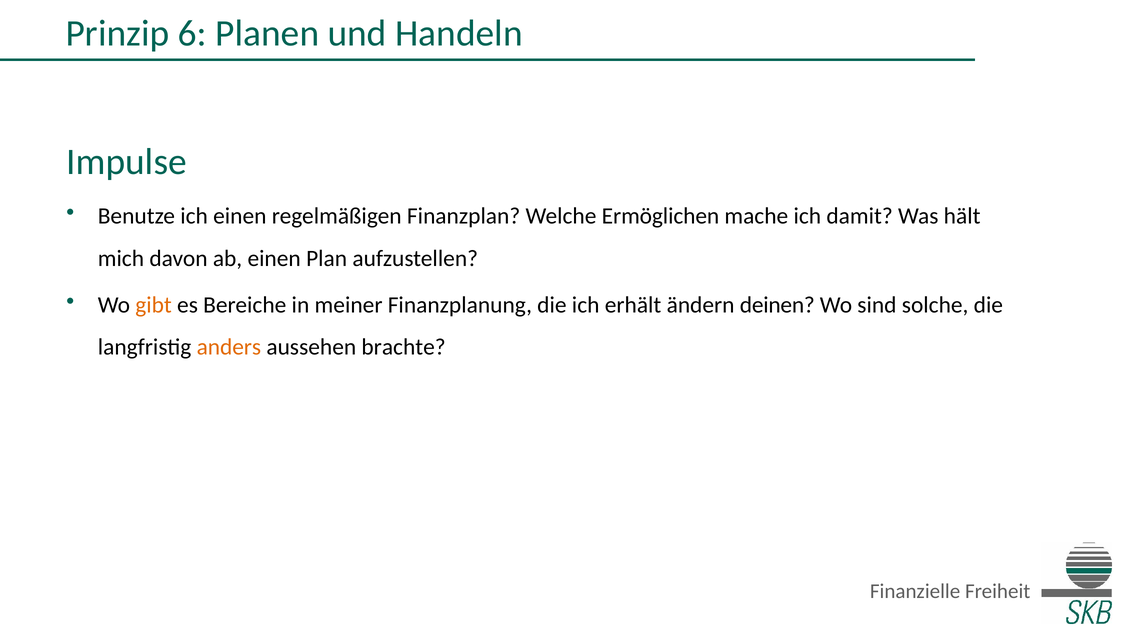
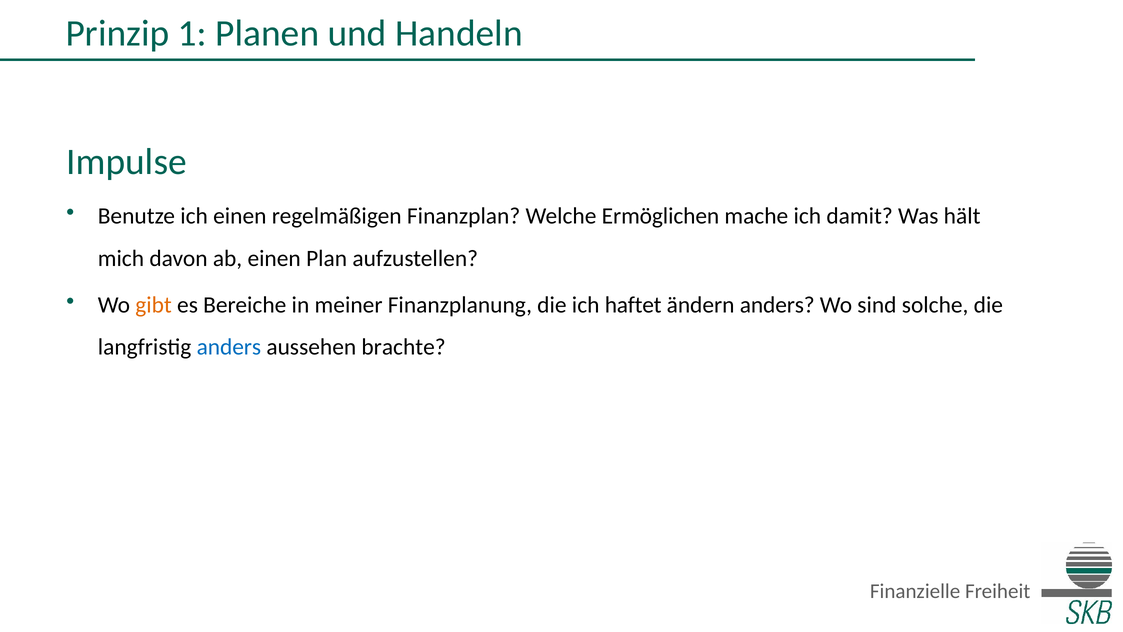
6: 6 -> 1 (192, 33)
erhält: erhält -> haftet (633, 305)
ändern deinen: deinen -> anders (777, 305)
anders colour: orange -> blue (229, 347)
